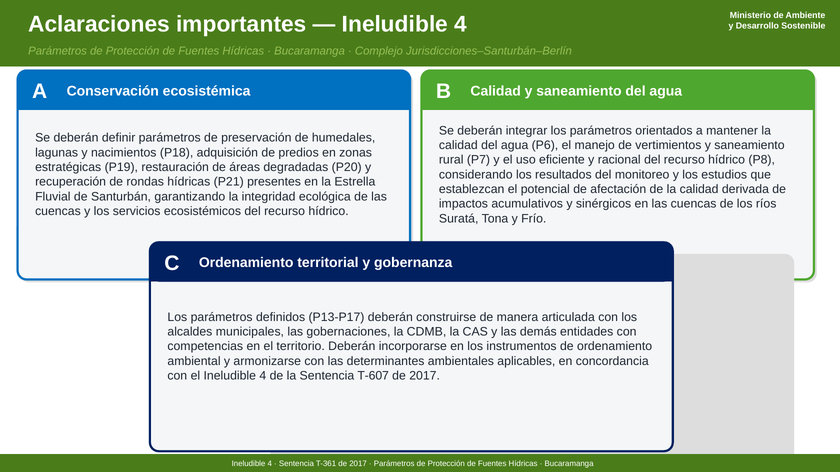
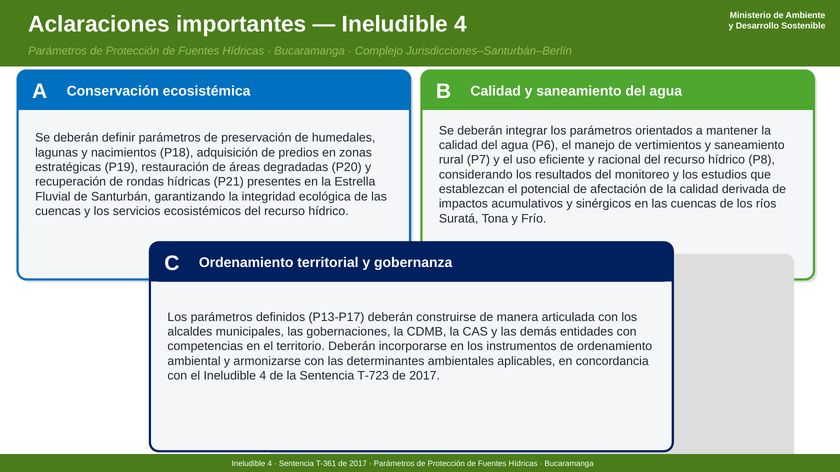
T-607: T-607 -> T-723 (373, 376)
